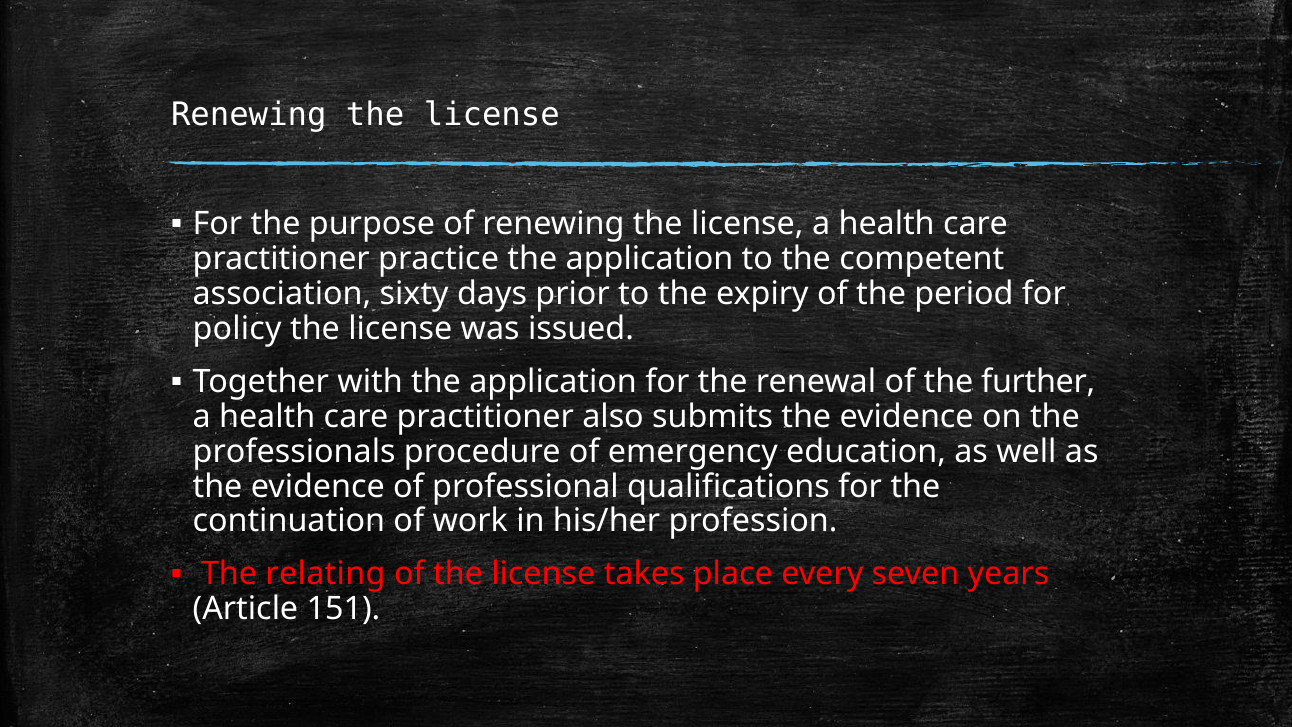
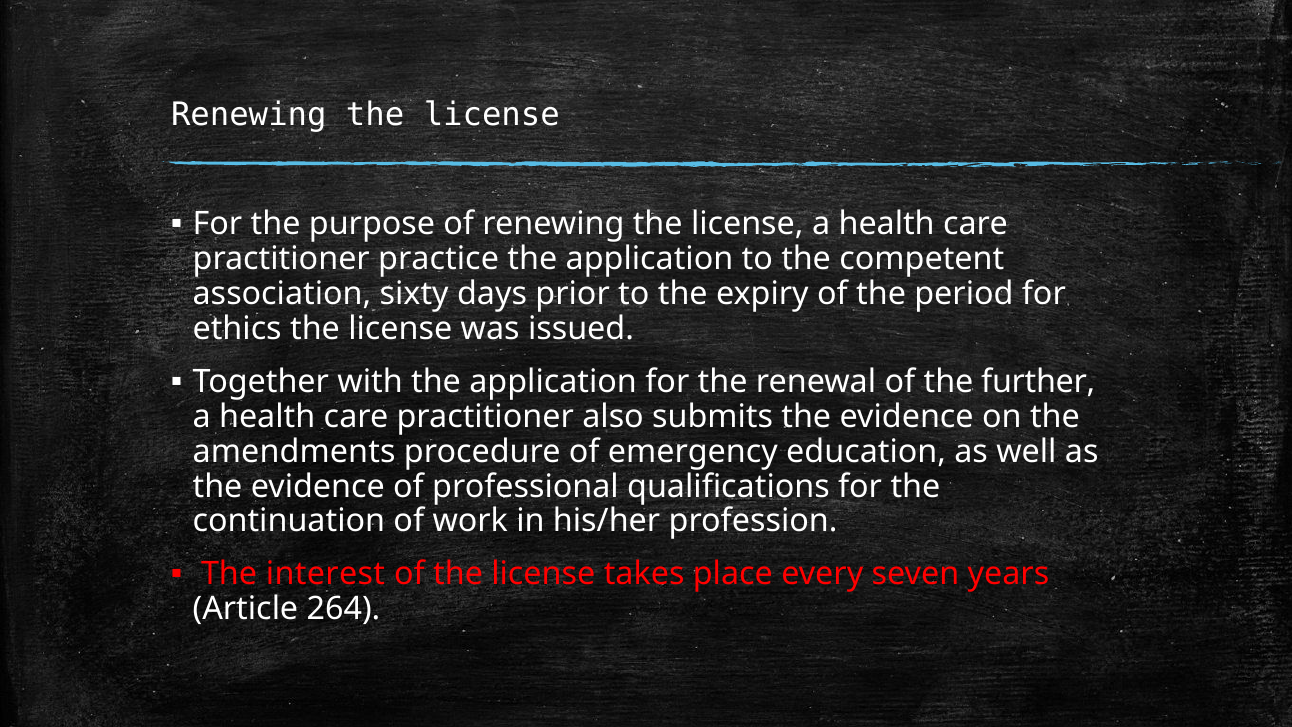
policy: policy -> ethics (237, 329)
professionals: professionals -> amendments (294, 451)
relating: relating -> interest (325, 574)
151: 151 -> 264 (344, 609)
